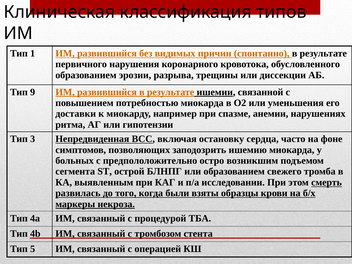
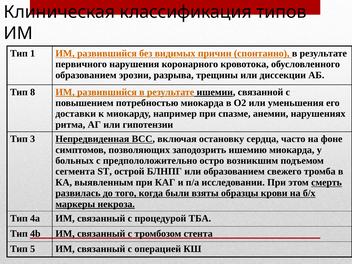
9: 9 -> 8 (33, 92)
